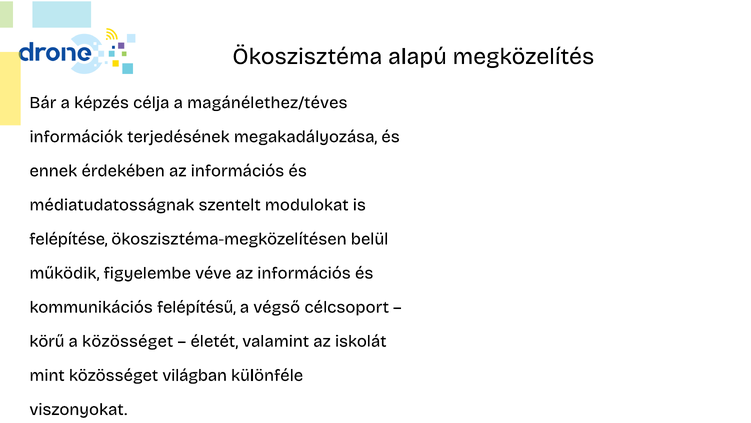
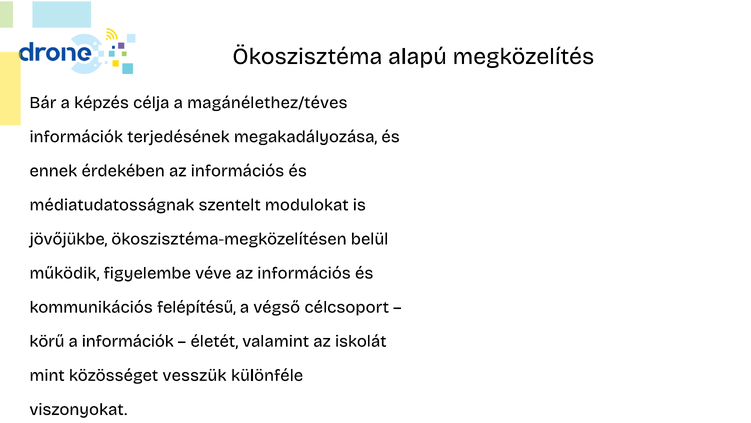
felépítése: felépítése -> jövőjükbe (68, 239)
a közösséget: közösséget -> információk (128, 341)
világban: világban -> vesszük (195, 375)
